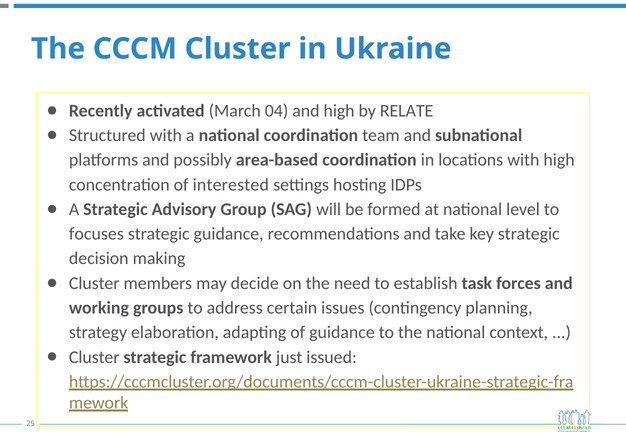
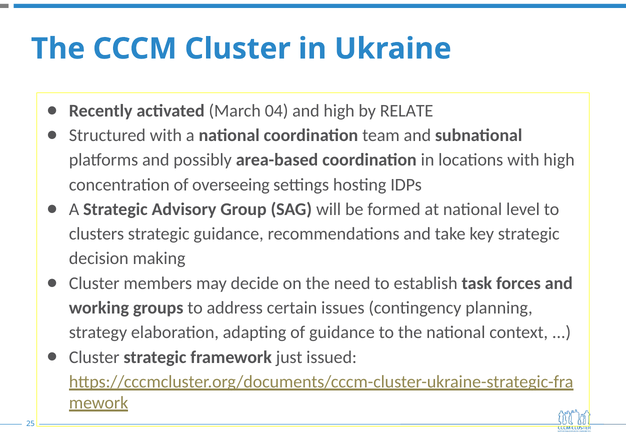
interested: interested -> overseeing (231, 184)
focuses: focuses -> clusters (97, 234)
